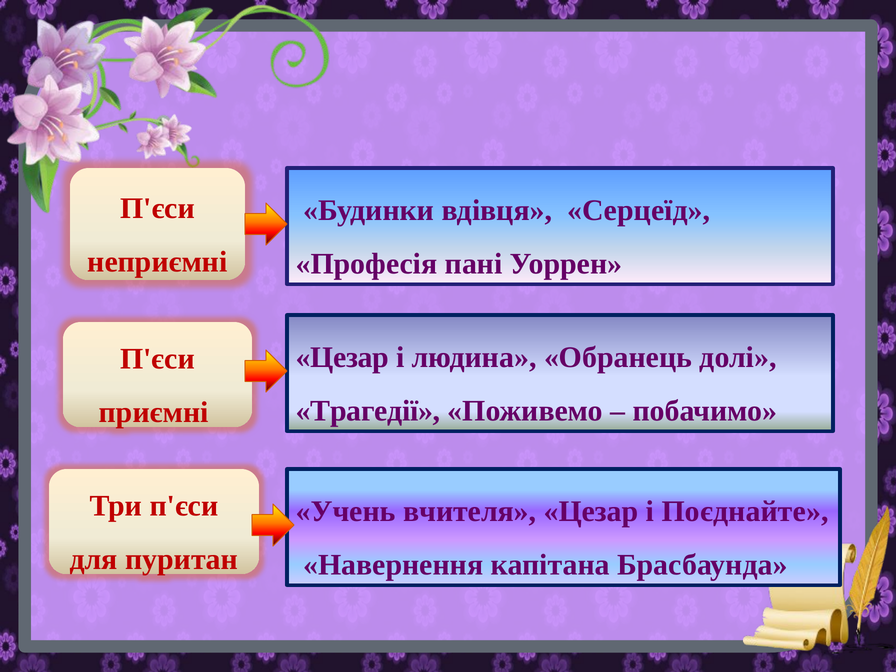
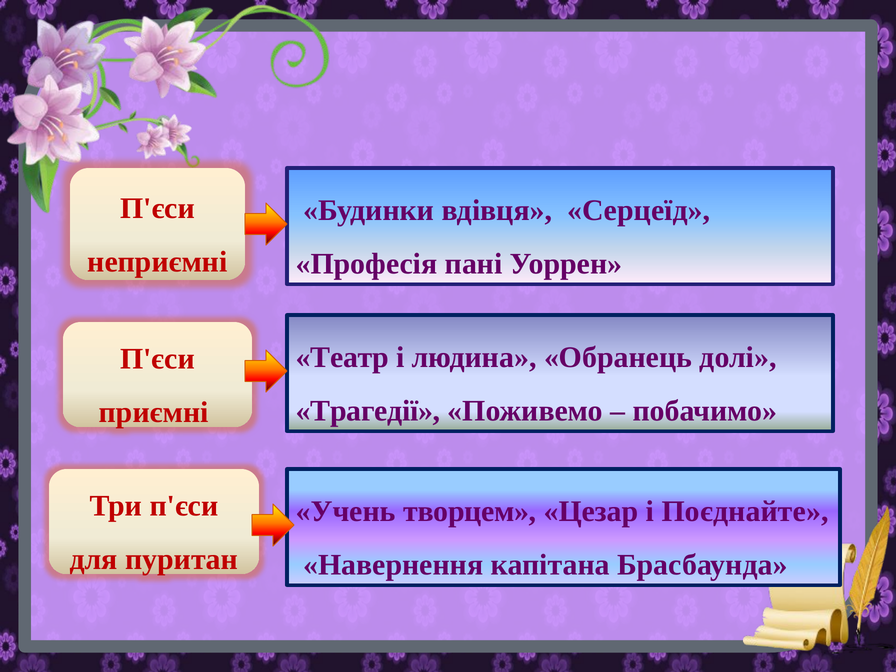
Цезар: Цезар -> Театр (342, 357)
вчителя: вчителя -> творцем (470, 511)
